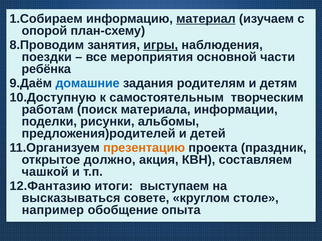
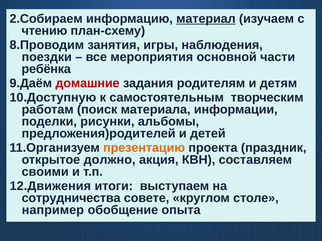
1.Собираем: 1.Собираем -> 2.Собираем (46, 19)
опорой: опорой -> чтению (44, 31)
игры underline: present -> none (161, 45)
домашние colour: blue -> red (88, 83)
чашкой: чашкой -> своими (45, 172)
12.Фантазию: 12.Фантазию -> 12.Движения (50, 186)
высказываться: высказываться -> сотрудничества (71, 199)
